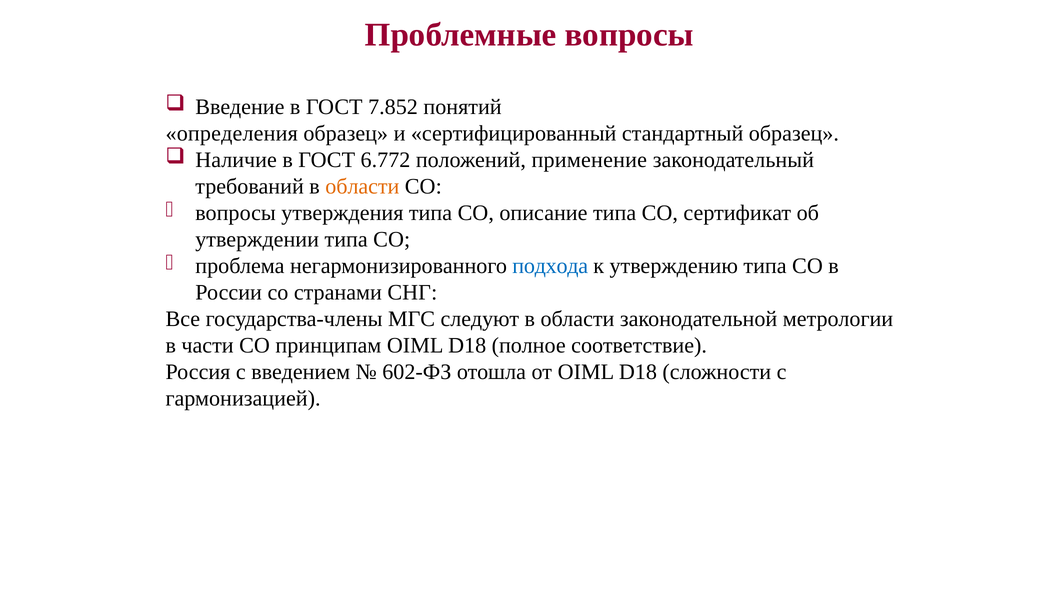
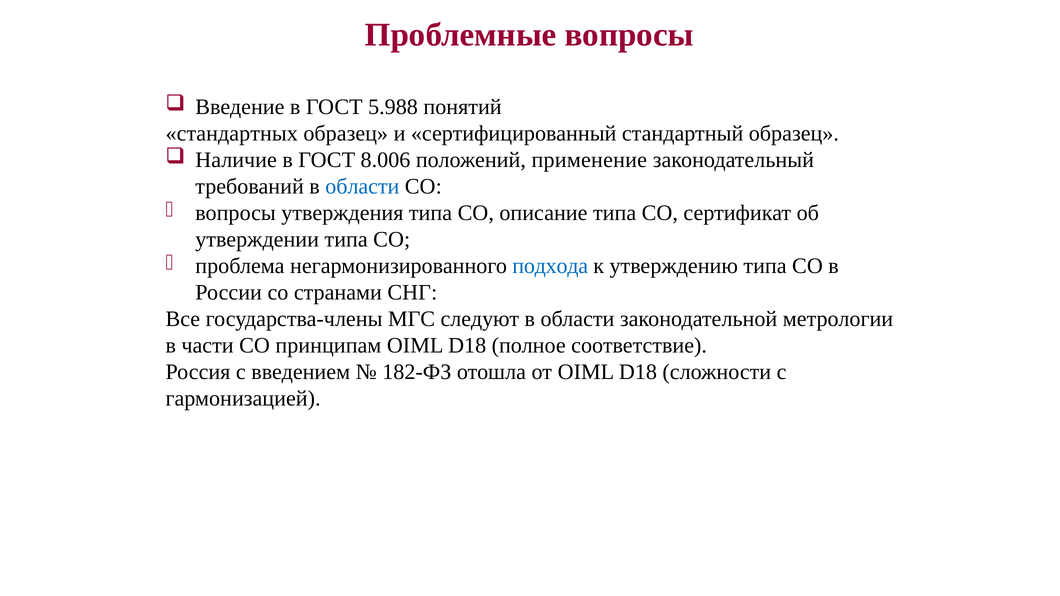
7.852: 7.852 -> 5.988 (393, 107)
определения: определения -> стандартных (232, 134)
6.772: 6.772 -> 8.006 (386, 160)
области colour: orange -> blue (362, 187)
602-ФЗ: 602-ФЗ -> 182-ФЗ (417, 372)
